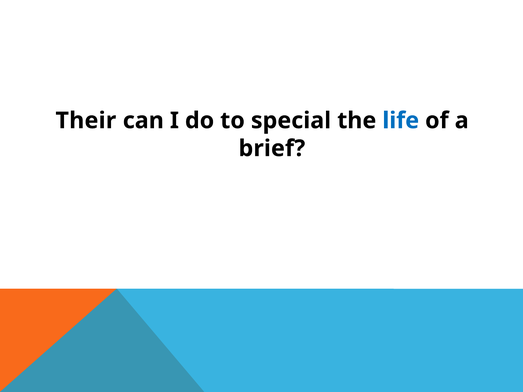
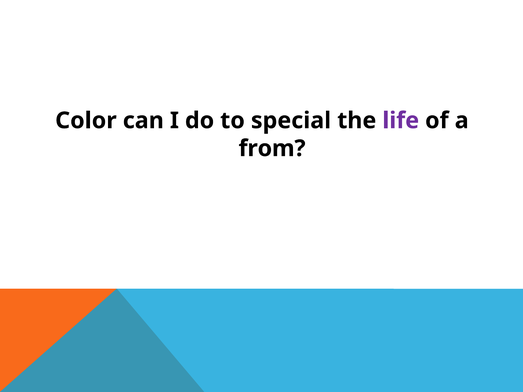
Their: Their -> Color (86, 121)
life colour: blue -> purple (401, 121)
brief: brief -> from (272, 149)
